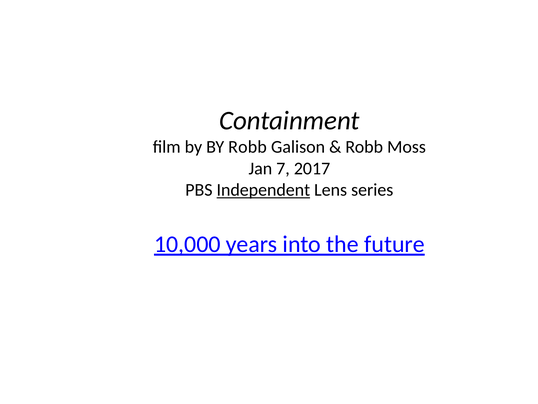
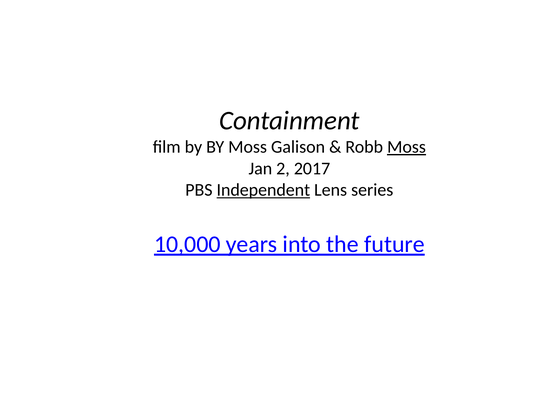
BY Robb: Robb -> Moss (248, 147)
Moss underline: none -> present (407, 147)
7: 7 -> 2 (283, 168)
